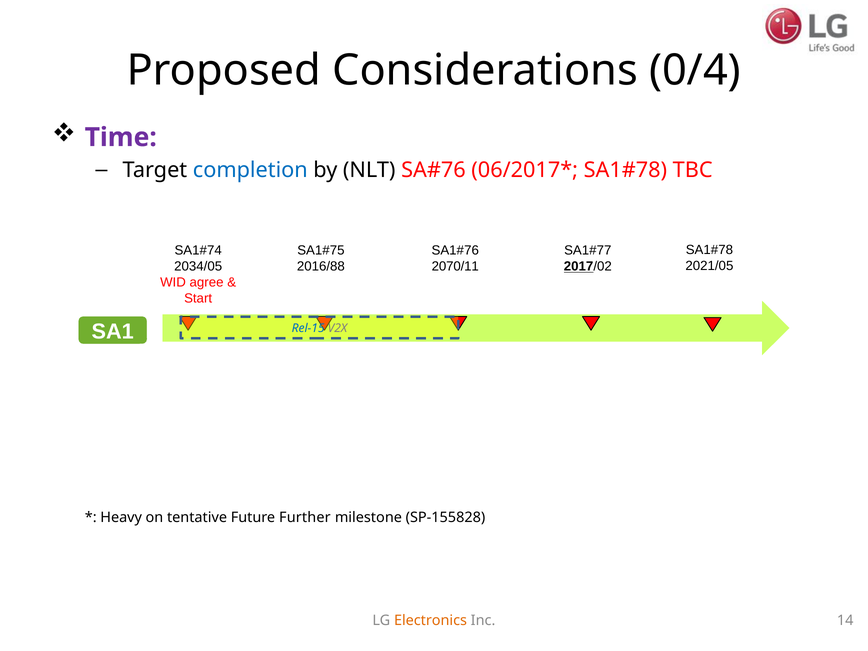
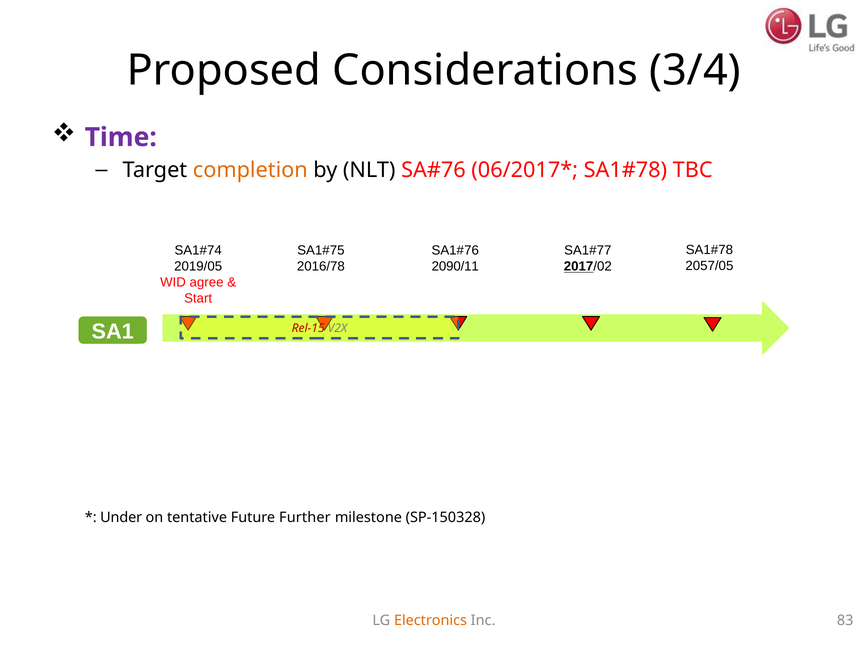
0/4: 0/4 -> 3/4 (695, 70)
completion colour: blue -> orange (250, 170)
2021/05: 2021/05 -> 2057/05 (709, 266)
2034/05: 2034/05 -> 2019/05 (198, 266)
2016/88: 2016/88 -> 2016/78 (321, 266)
2070/11: 2070/11 -> 2090/11 (455, 266)
Rel-15 colour: blue -> red (308, 328)
Heavy: Heavy -> Under (121, 517)
SP-155828: SP-155828 -> SP-150328 (445, 517)
14: 14 -> 83 (845, 621)
